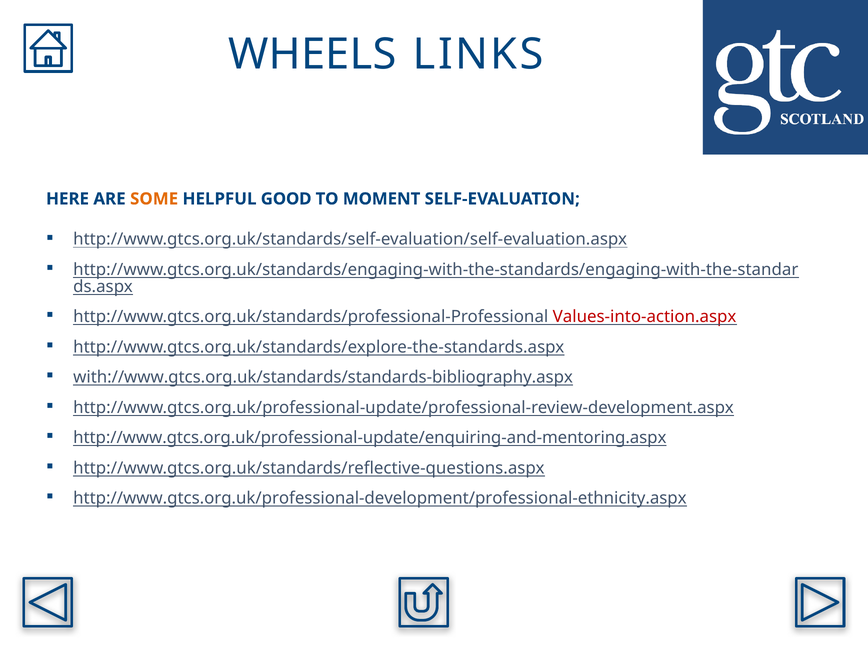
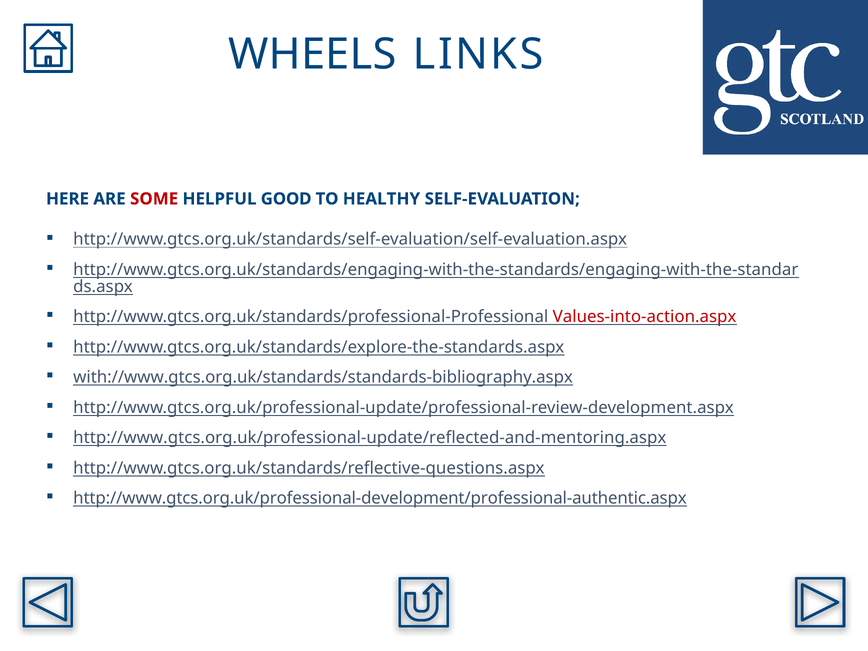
SOME colour: orange -> red (154, 199)
MOMENT: MOMENT -> HEALTHY (381, 199)
http://www.gtcs.org.uk/professional-update/enquiring-and-mentoring.aspx: http://www.gtcs.org.uk/professional-update/enquiring-and-mentoring.aspx -> http://www.gtcs.org.uk/professional-update/reflected-and-mentoring.aspx (370, 438)
http://www.gtcs.org.uk/professional-development/professional-ethnicity.aspx: http://www.gtcs.org.uk/professional-development/professional-ethnicity.aspx -> http://www.gtcs.org.uk/professional-development/professional-authentic.aspx (380, 498)
